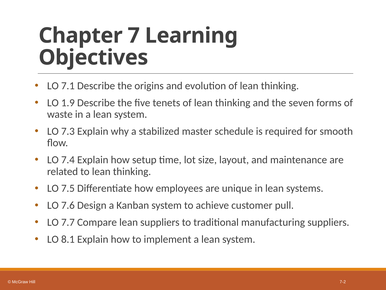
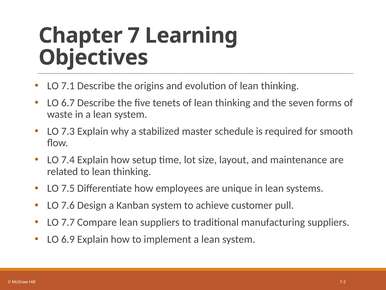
1.9: 1.9 -> 6.7 (68, 103)
8.1: 8.1 -> 6.9 (68, 239)
